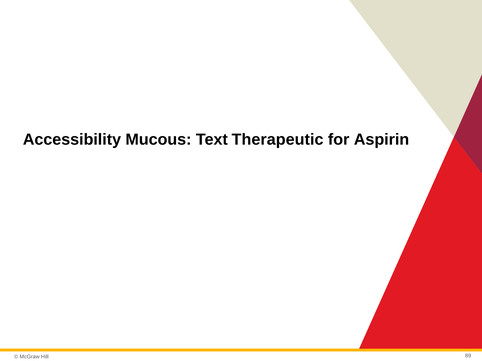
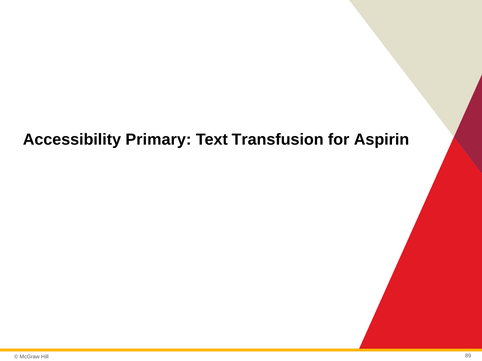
Mucous: Mucous -> Primary (158, 140)
Therapeutic: Therapeutic -> Transfusion (278, 140)
